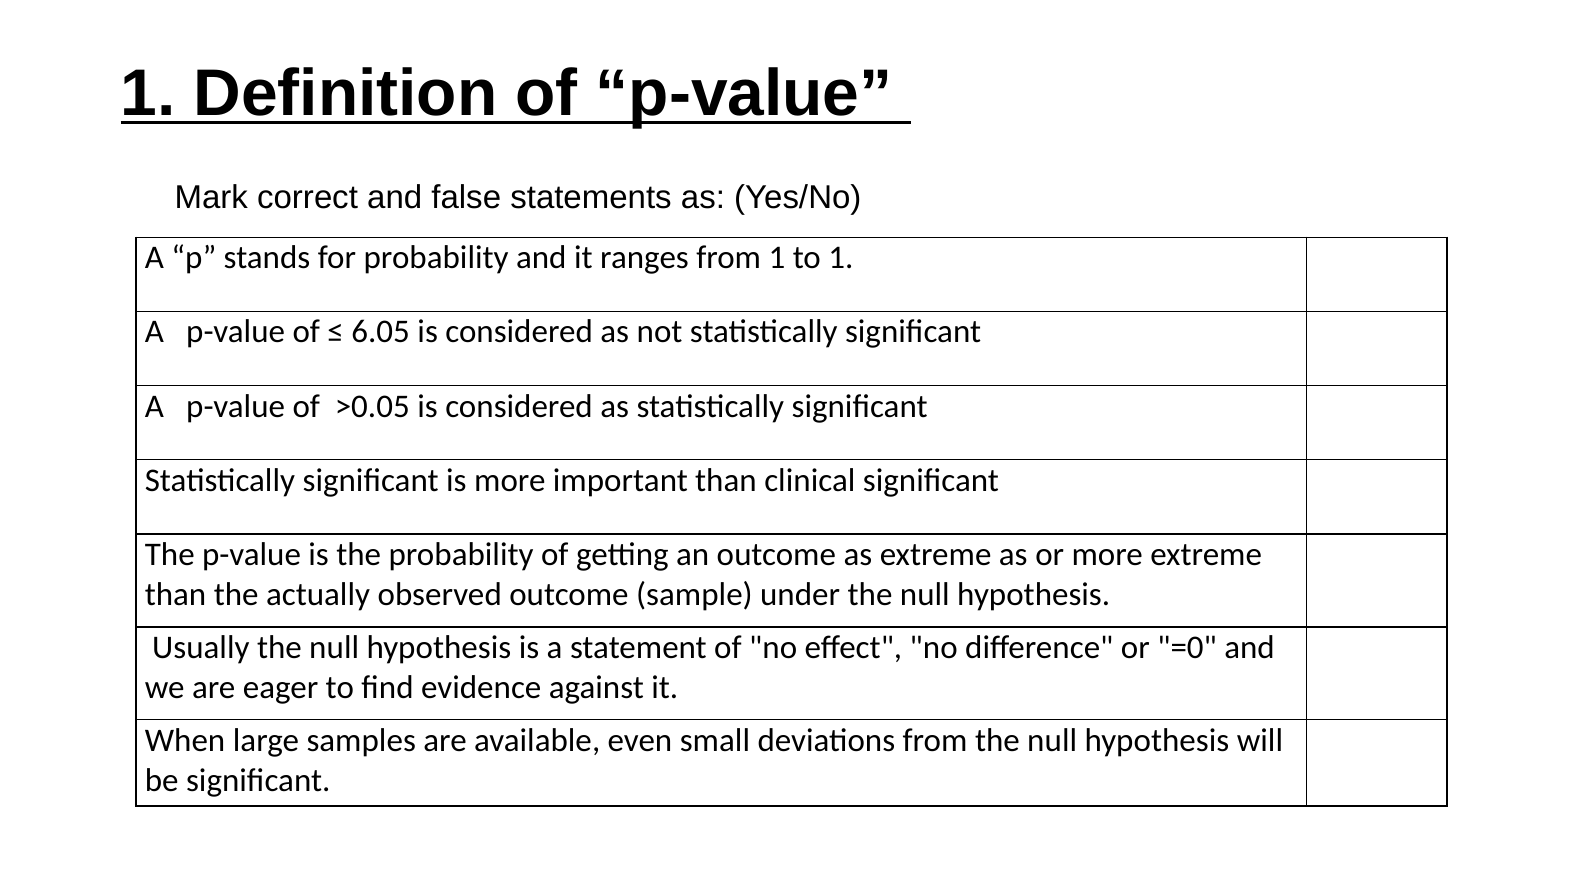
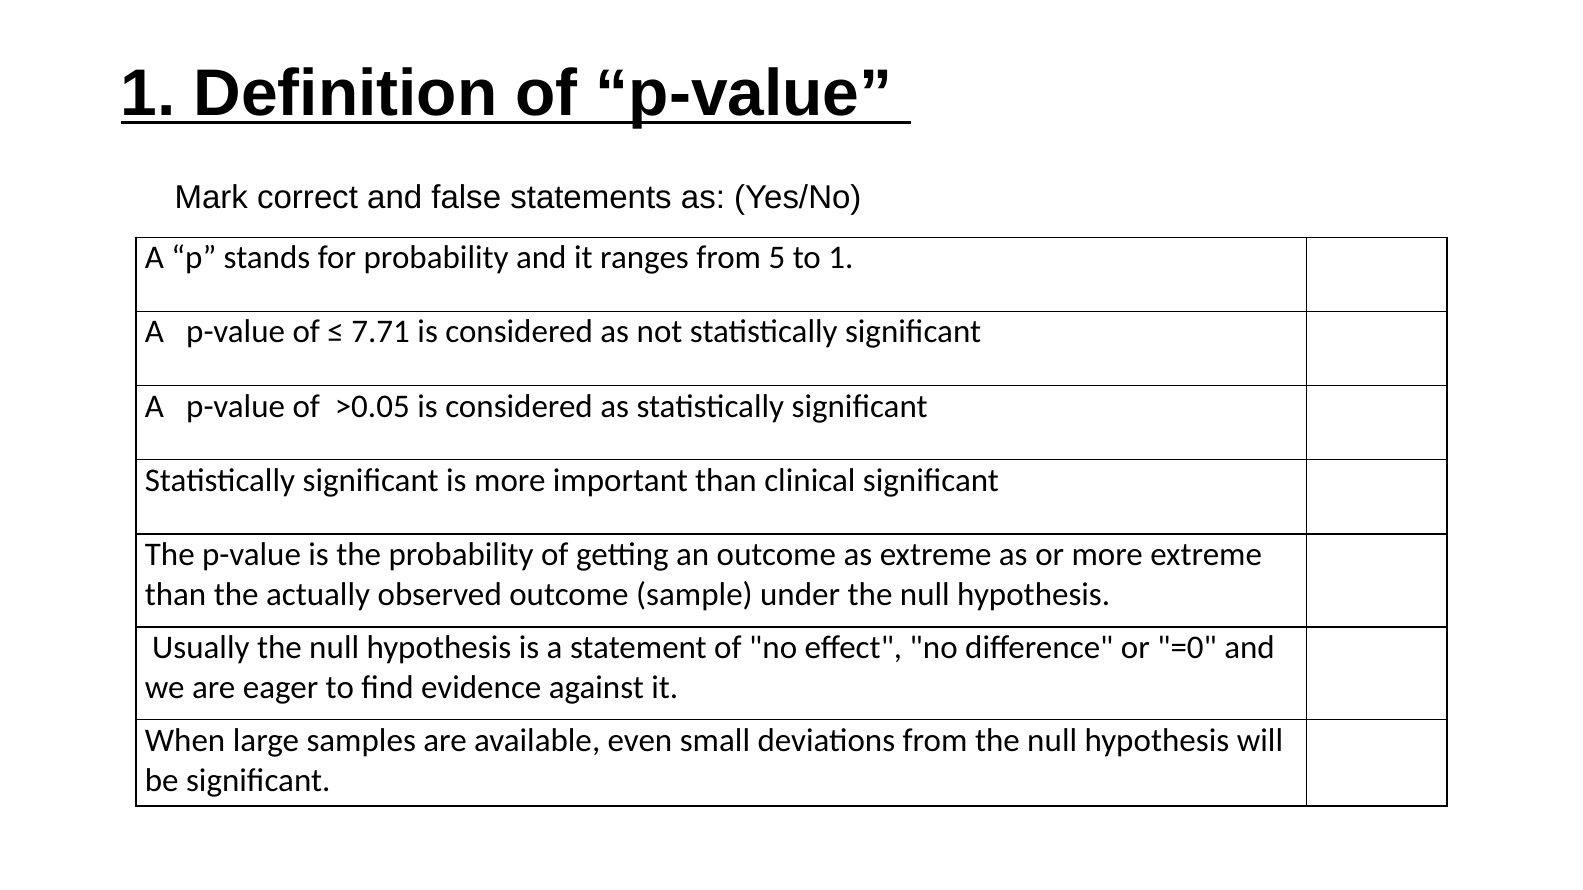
from 1: 1 -> 5 (777, 258)
6.05: 6.05 -> 7.71 (381, 332)
